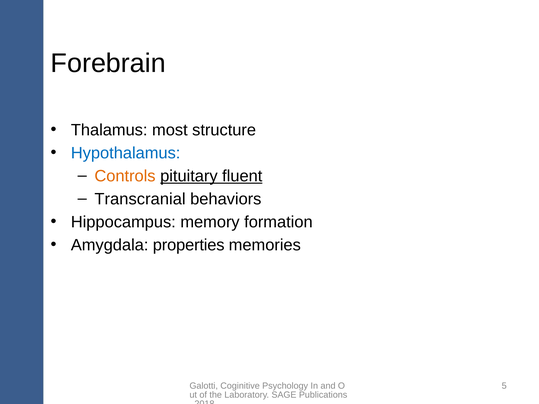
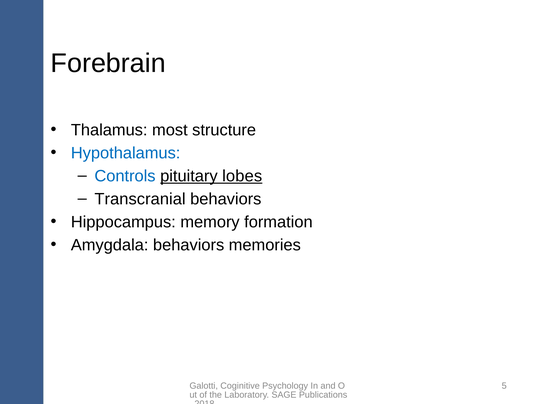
Controls colour: orange -> blue (125, 176)
fluent: fluent -> lobes (242, 176)
Amygdala properties: properties -> behaviors (189, 245)
